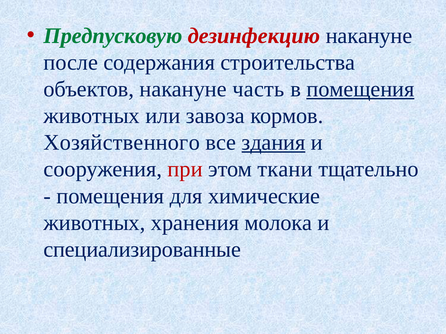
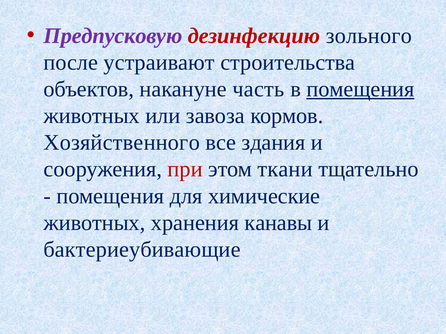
Предпусковую colour: green -> purple (113, 36)
дезинфекцию накануне: накануне -> зольного (369, 36)
содержания: содержания -> устраивают (159, 63)
здания underline: present -> none (274, 143)
молока: молока -> канавы (278, 223)
специализированные: специализированные -> бактериеубивающие (142, 250)
